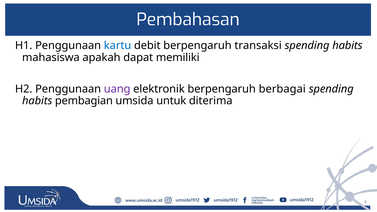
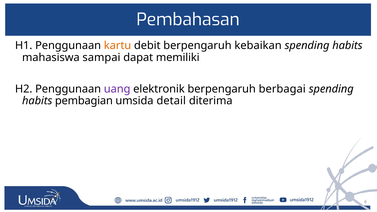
kartu colour: blue -> orange (118, 46)
transaksi: transaksi -> kebaikan (258, 46)
apakah: apakah -> sampai (101, 57)
untuk: untuk -> detail (171, 101)
